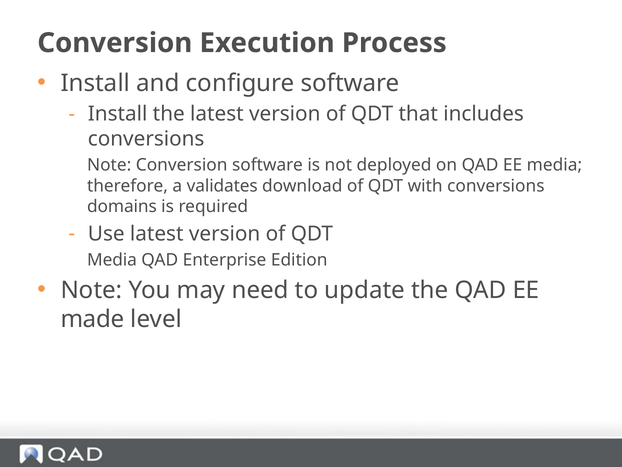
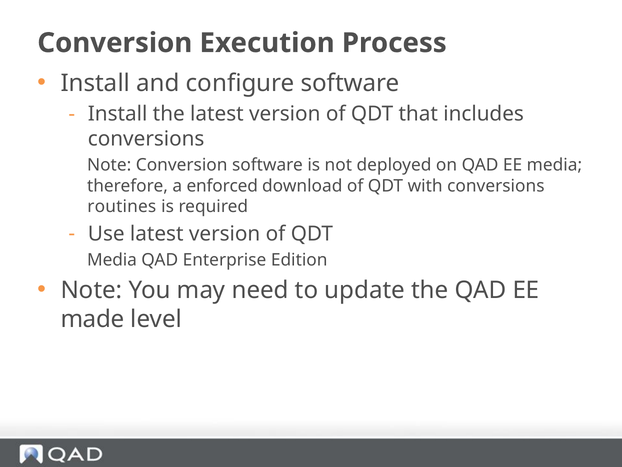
validates: validates -> enforced (222, 186)
domains: domains -> routines (122, 206)
